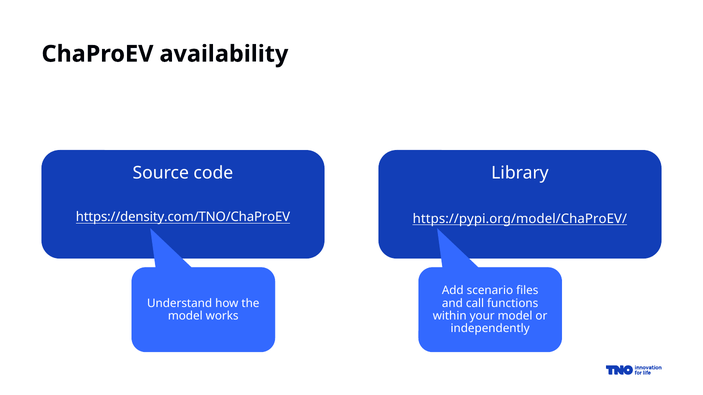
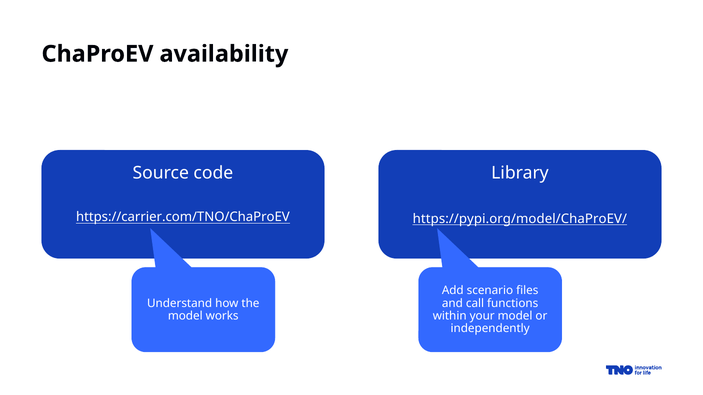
https://density.com/TNO/ChaProEV: https://density.com/TNO/ChaProEV -> https://carrier.com/TNO/ChaProEV (183, 217)
